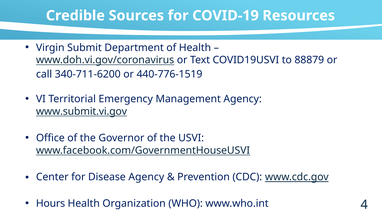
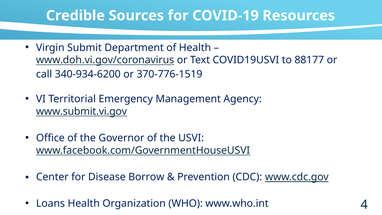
88879: 88879 -> 88177 (309, 60)
340-711-6200: 340-711-6200 -> 340-934-6200 (88, 74)
440-776-1519: 440-776-1519 -> 370-776-1519 (169, 74)
Disease Agency: Agency -> Borrow (146, 177)
Hours: Hours -> Loans (50, 203)
